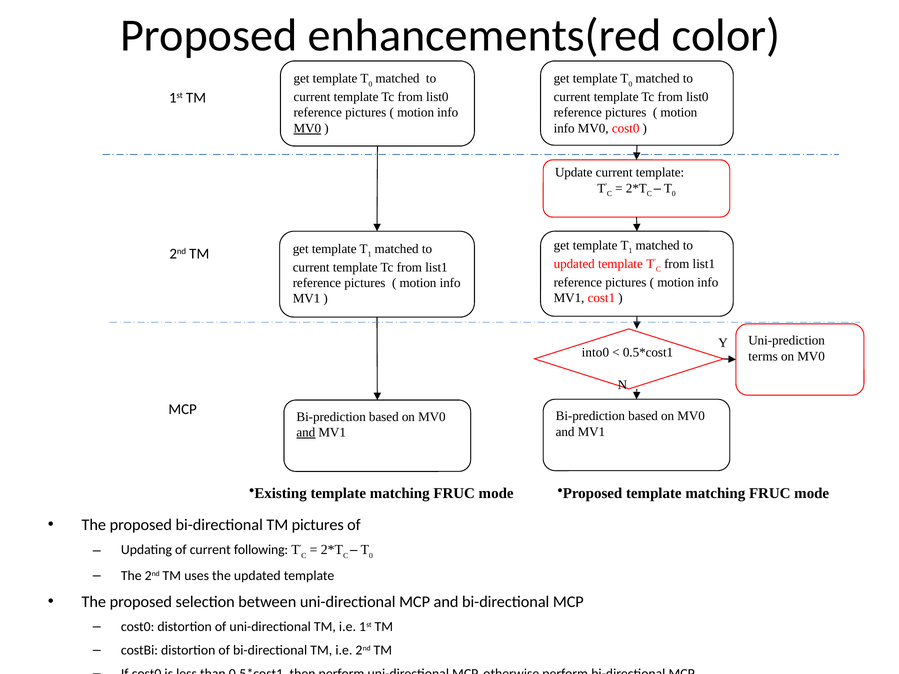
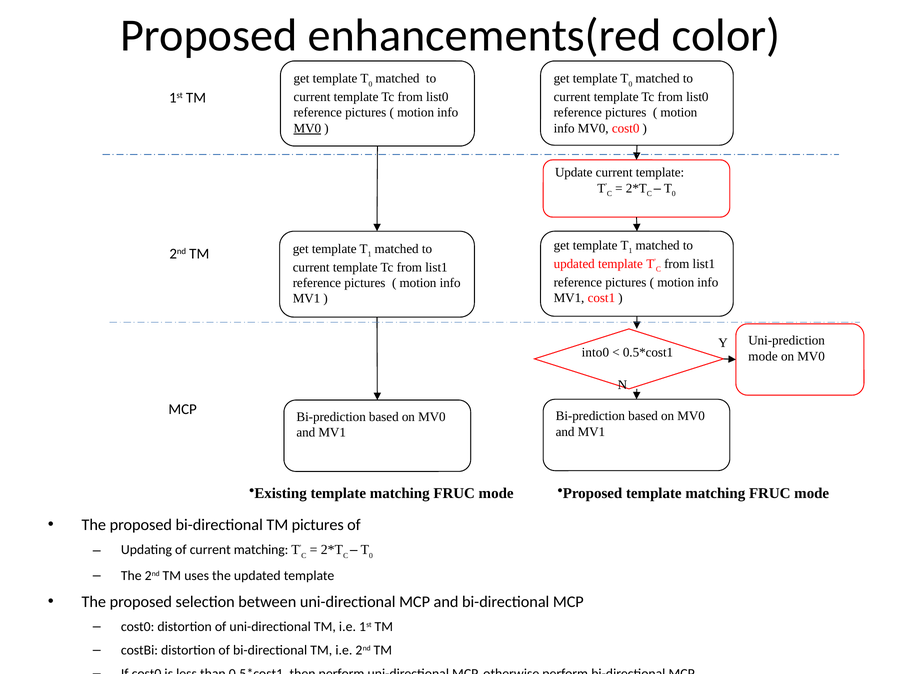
terms: terms -> mode (763, 356)
and underline: present -> none (306, 433)
current following: following -> matching (261, 550)
